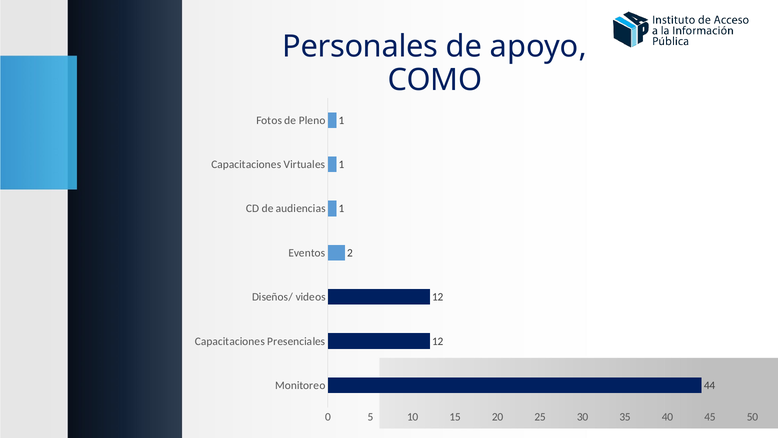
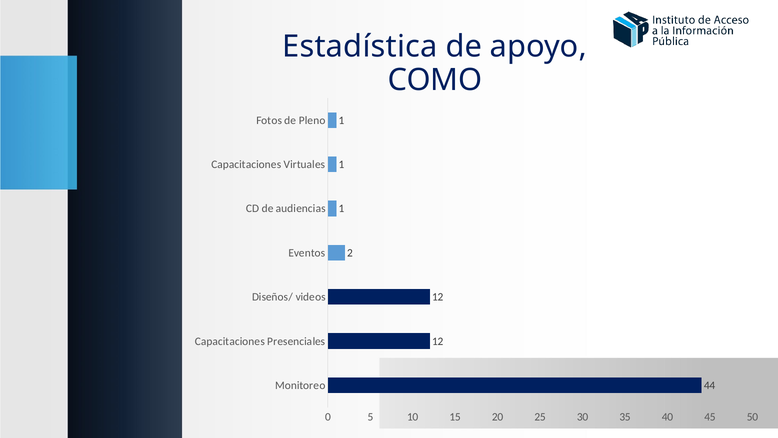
Personales: Personales -> Estadística (360, 47)
